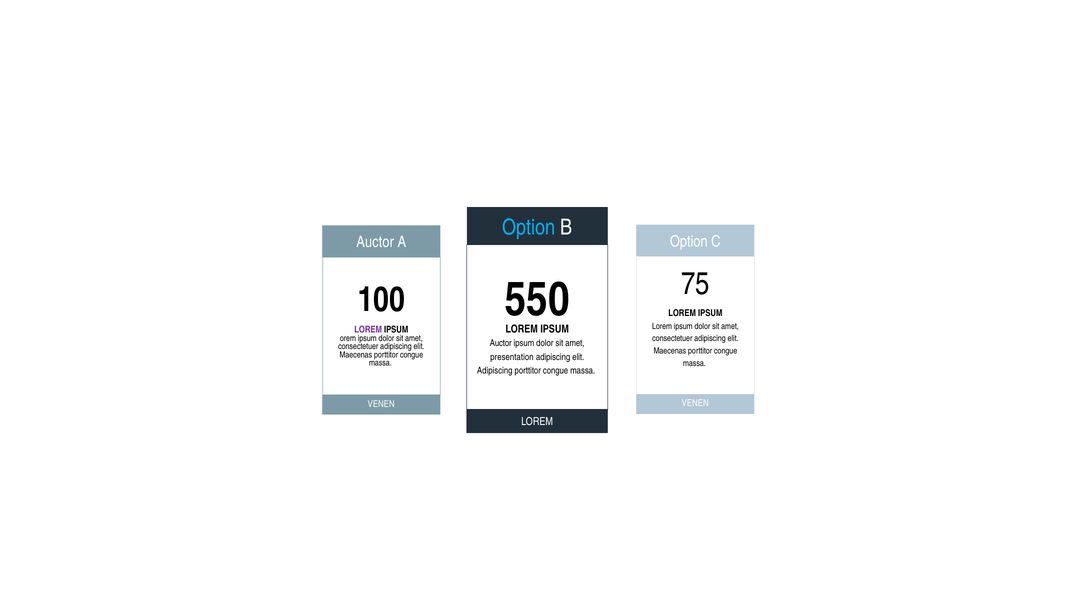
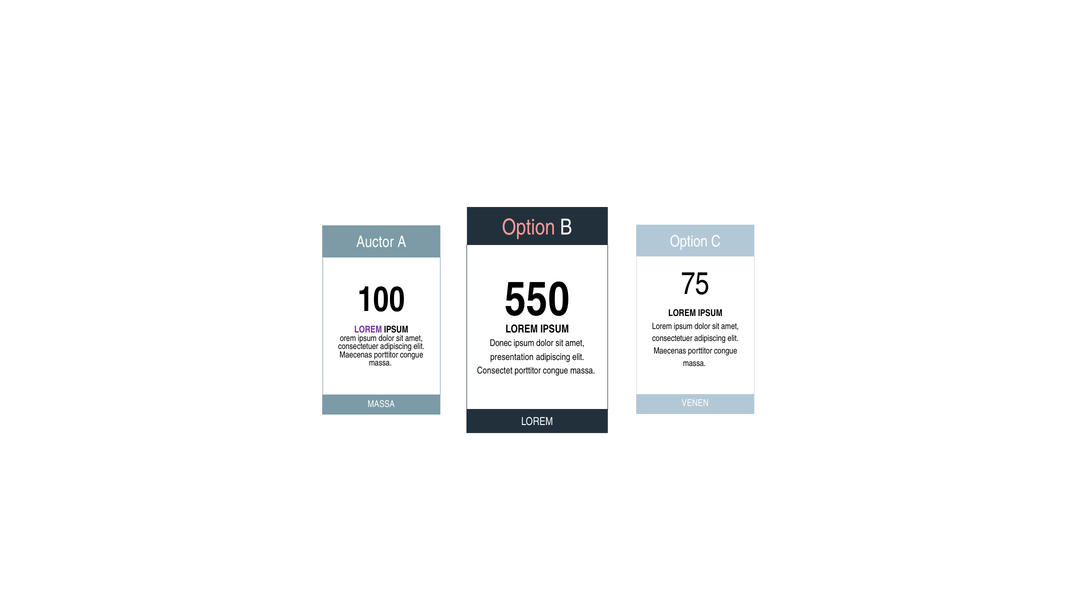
Option colour: light blue -> pink (529, 228)
Auctor: Auctor -> Donec (501, 343)
Adipiscing: Adipiscing -> Consectet (495, 371)
VENEN: VENEN -> MASSA (381, 404)
